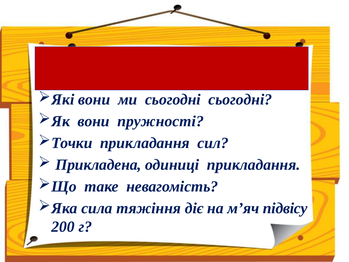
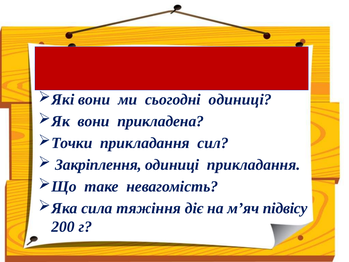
сьогодні сьогодні: сьогодні -> одиниці (240, 99)
пружності: пружності -> прикладена (161, 121)
Прикладена: Прикладена -> Закріплення (98, 165)
